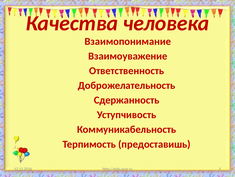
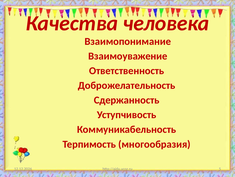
предоставишь: предоставишь -> многообразия (154, 144)
